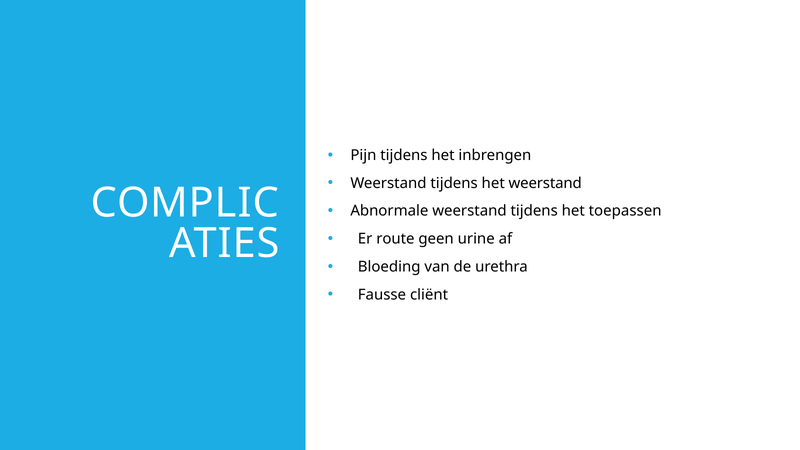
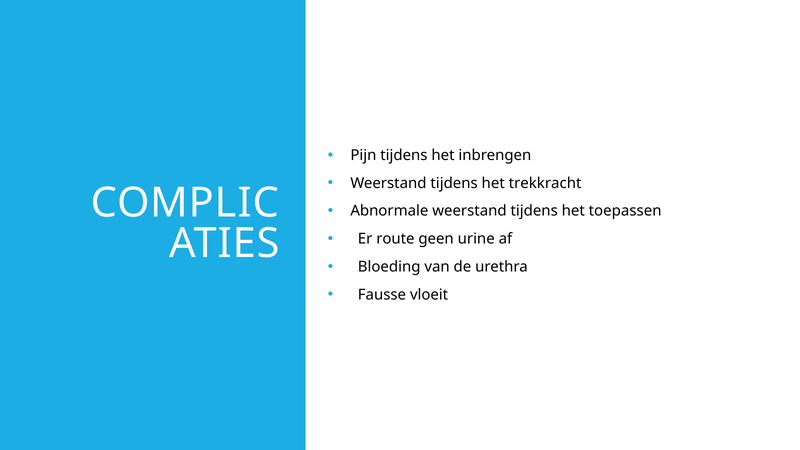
het weerstand: weerstand -> trekkracht (545, 183)
cliënt: cliënt -> vloeit (429, 295)
